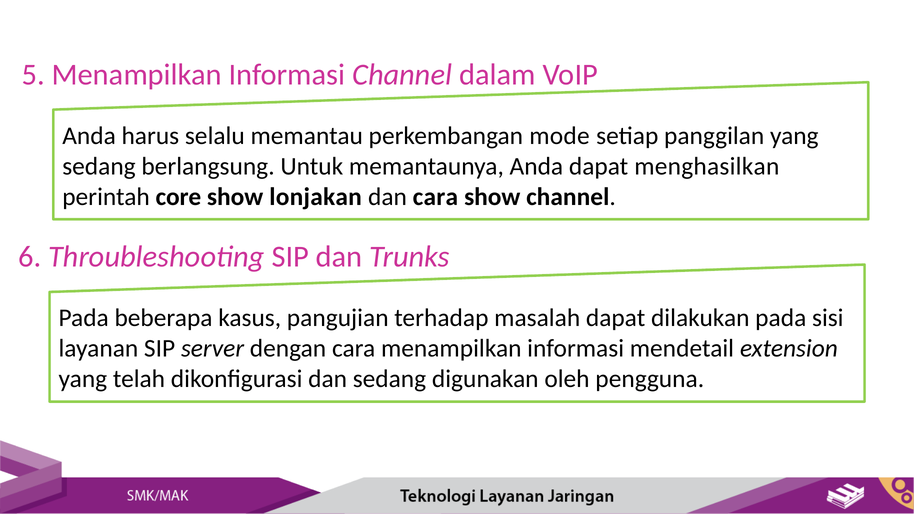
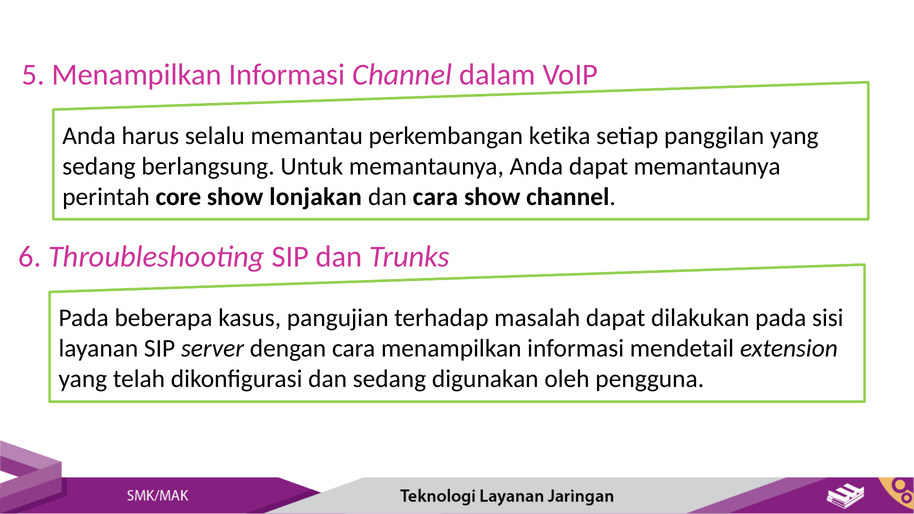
mode: mode -> ketika (560, 136)
dapat menghasilkan: menghasilkan -> memantaunya (707, 166)
